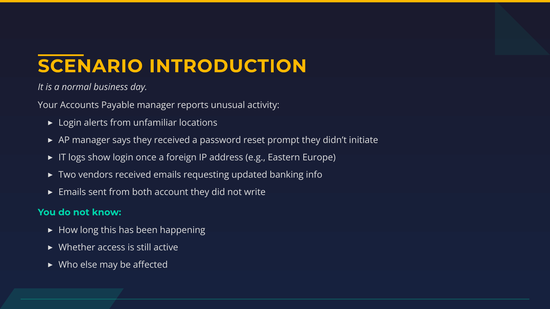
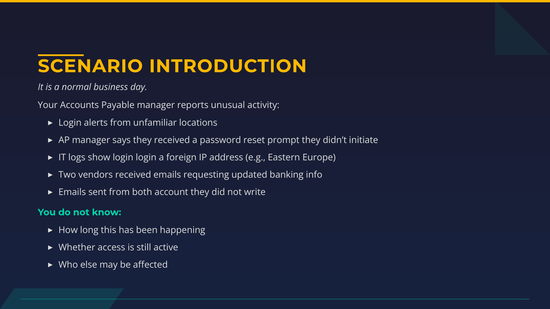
login once: once -> login (146, 158)
